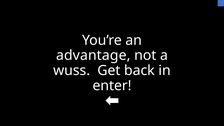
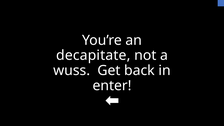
advantage: advantage -> decapitate (93, 55)
